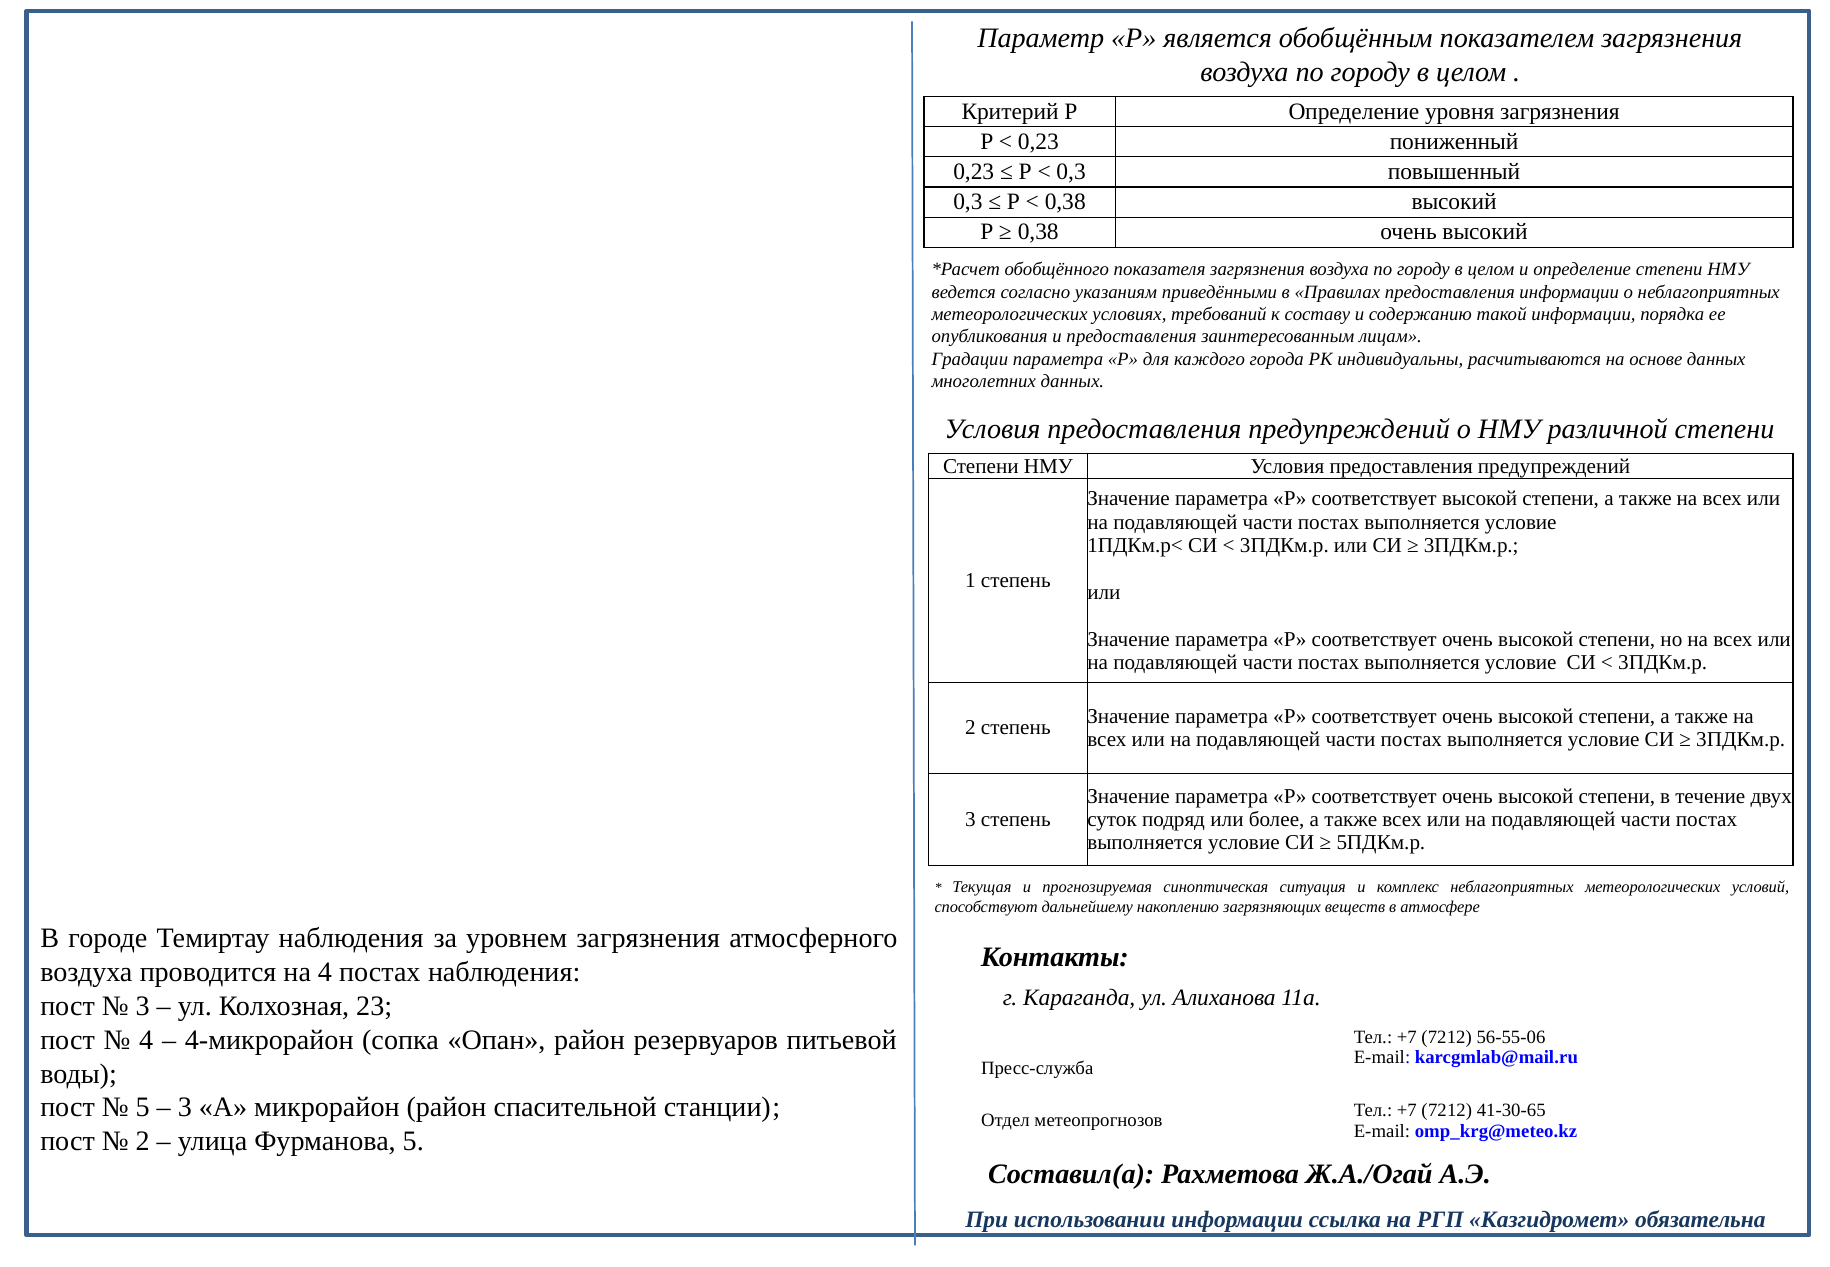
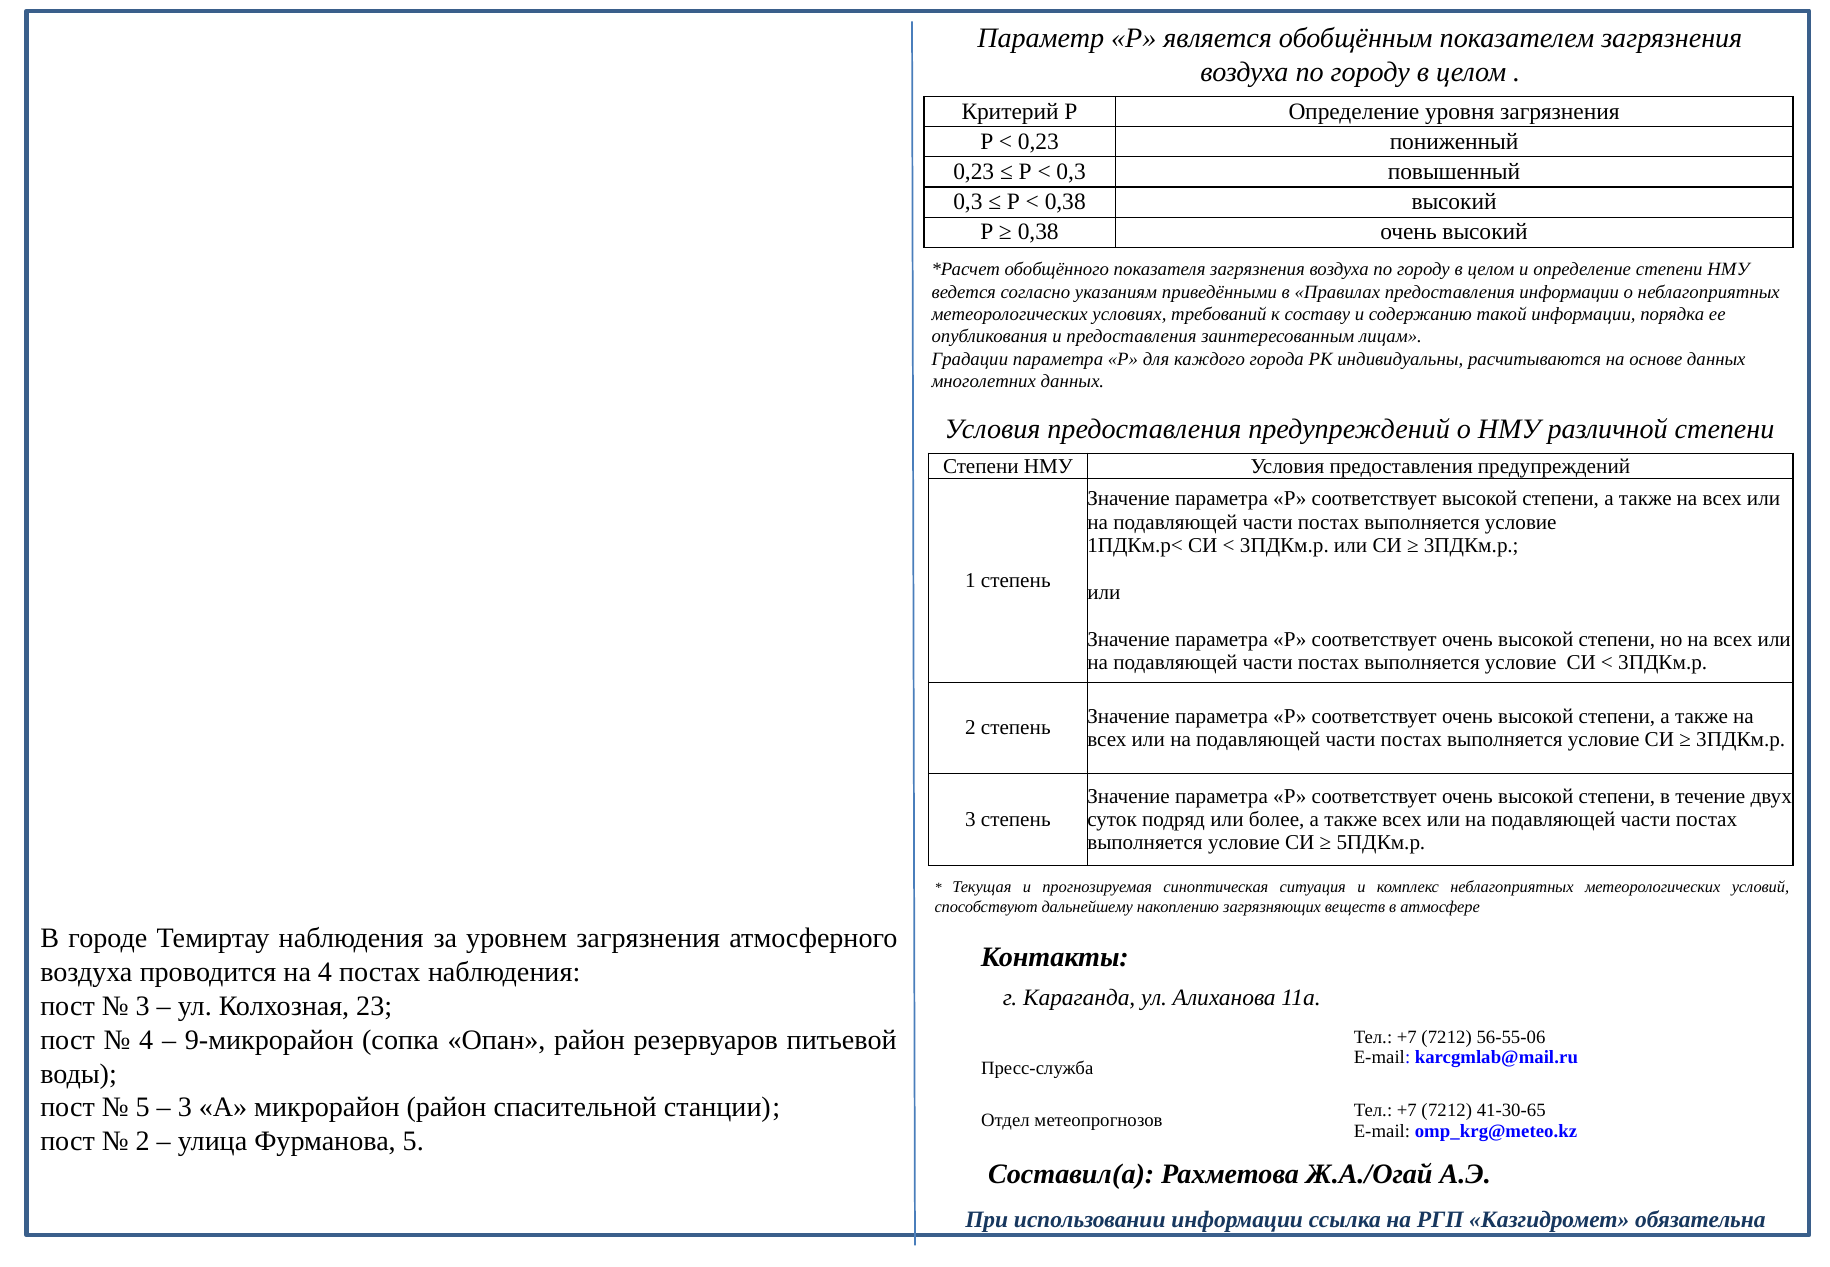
4-микрорайон: 4-микрорайон -> 9-микрорайон (269, 1040)
